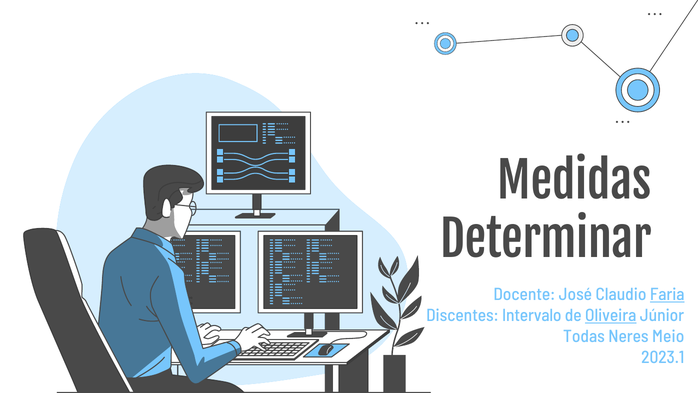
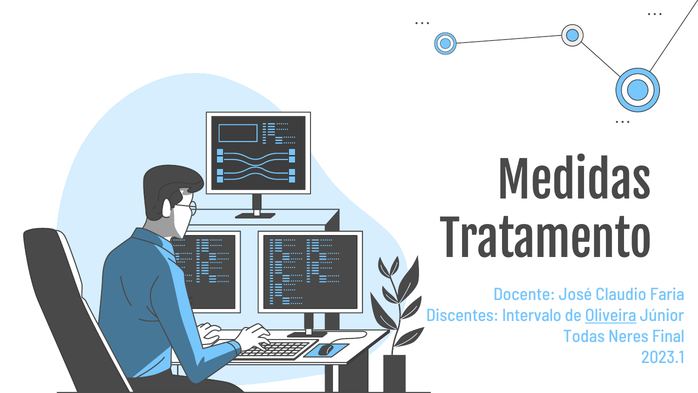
Determinar: Determinar -> Tratamento (546, 241)
Faria underline: present -> none (667, 294)
Meio: Meio -> Final (668, 336)
